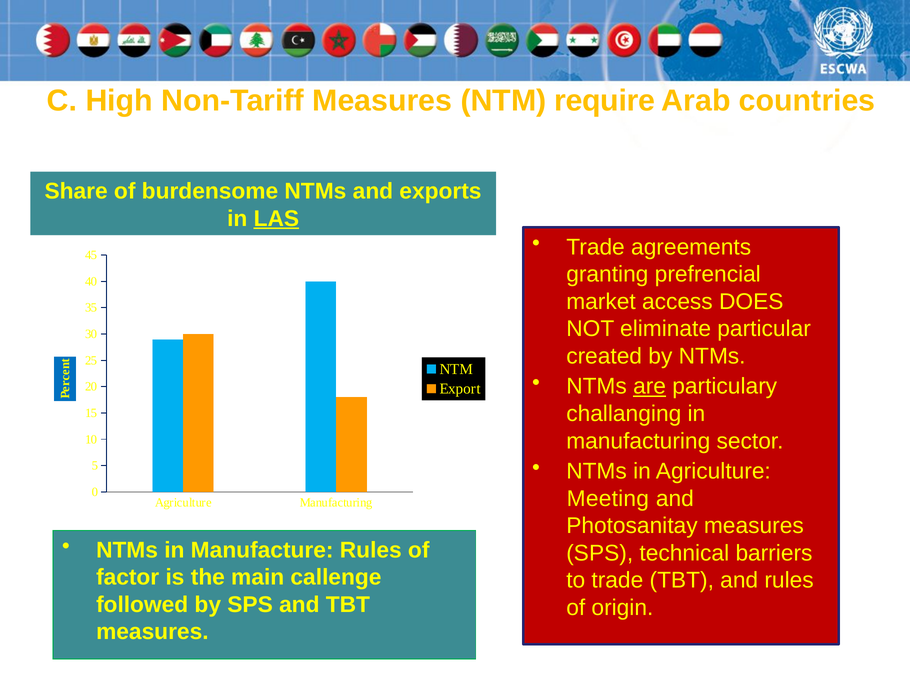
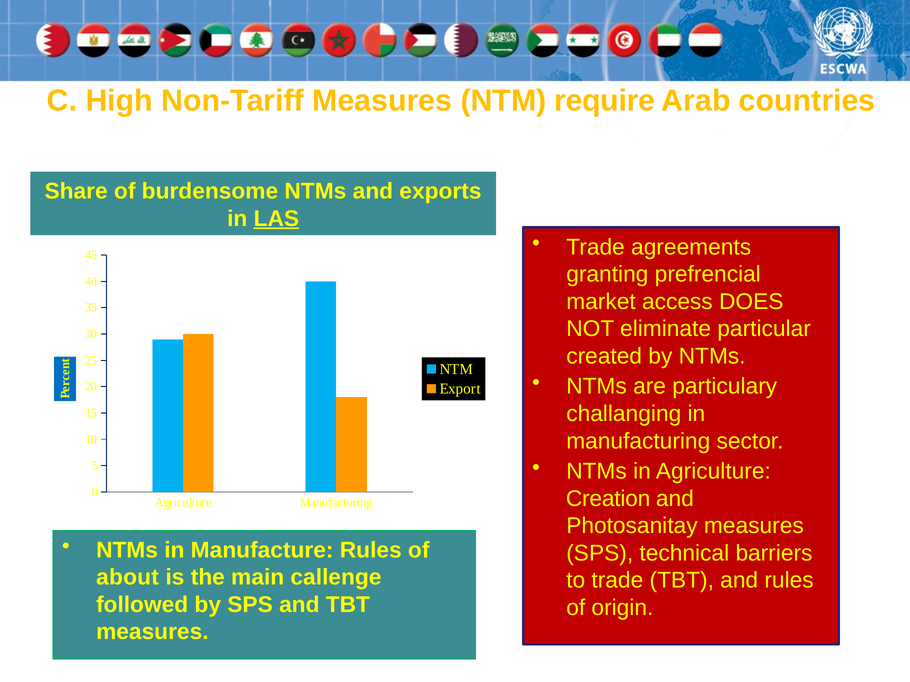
are underline: present -> none (650, 387)
Meeting: Meeting -> Creation (608, 499)
factor: factor -> about (128, 578)
